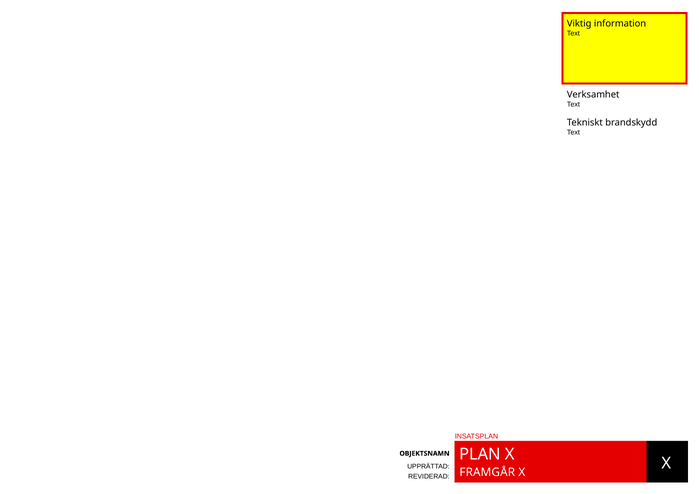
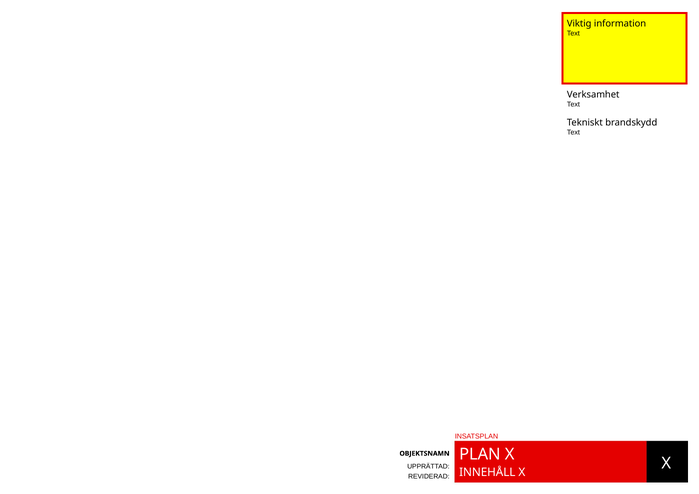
FRAMGÅR: FRAMGÅR -> INNEHÅLL (487, 473)
